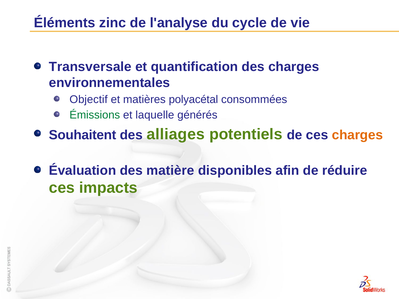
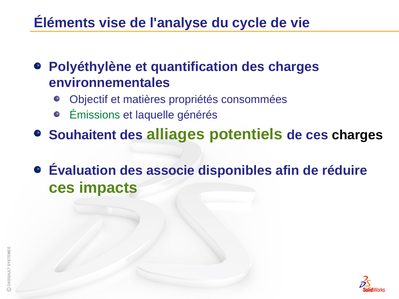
zinc: zinc -> vise (113, 23)
Transversale: Transversale -> Polyéthylène (90, 67)
polyacétal: polyacétal -> propriétés (193, 99)
charges colour: orange -> black (357, 135)
matière: matière -> associe (170, 171)
